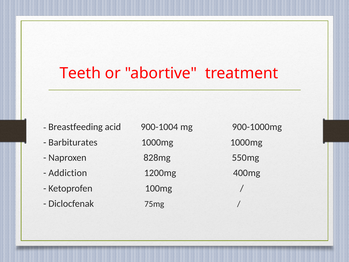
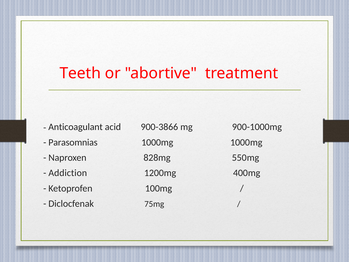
Breastfeeding: Breastfeeding -> Anticoagulant (76, 127)
900-1004: 900-1004 -> 900-3866 (159, 127)
Barbiturates: Barbiturates -> Parasomnias (73, 142)
